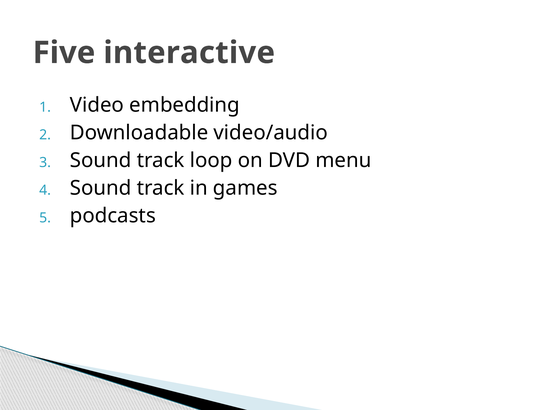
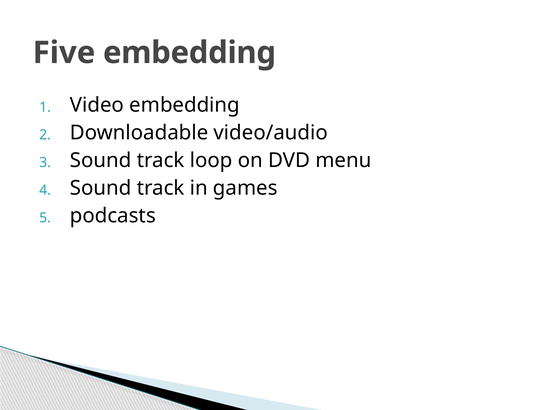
Five interactive: interactive -> embedding (189, 53)
